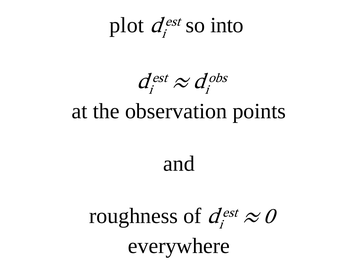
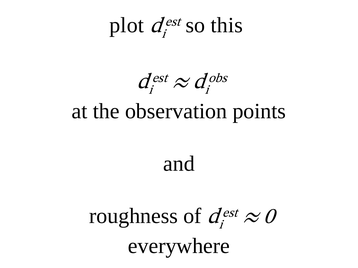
into: into -> this (227, 25)
